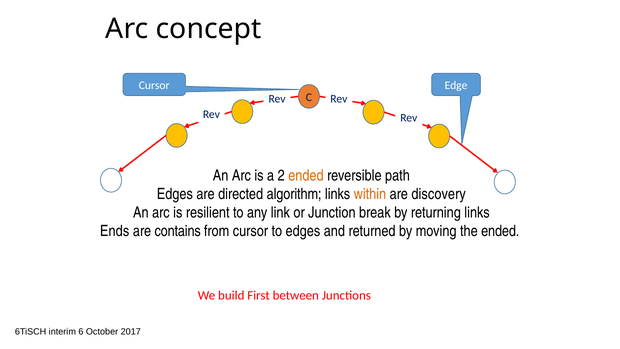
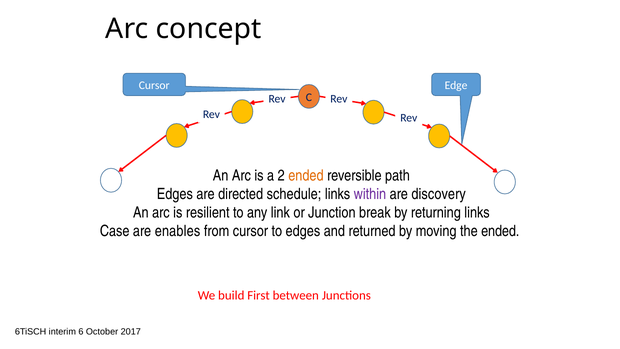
algorithm: algorithm -> schedule (294, 194)
within colour: orange -> purple (370, 194)
Ends: Ends -> Case (115, 231)
contains: contains -> enables (178, 231)
